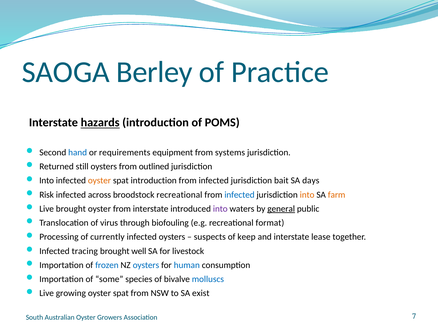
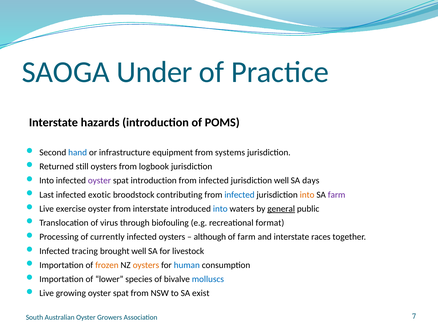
Berley: Berley -> Under (154, 72)
hazards underline: present -> none (100, 123)
requirements: requirements -> infrastructure (125, 153)
outlined: outlined -> logbook (154, 167)
oyster colour: orange -> purple (99, 181)
jurisdiction bait: bait -> well (281, 181)
Risk: Risk -> Last (47, 195)
across: across -> exotic (99, 195)
broodstock recreational: recreational -> contributing (179, 195)
farm colour: orange -> purple (337, 195)
Live brought: brought -> exercise (71, 209)
into colour: purple -> blue (220, 209)
suspects: suspects -> although (210, 237)
of keep: keep -> farm (247, 237)
lease: lease -> races (321, 237)
frozen colour: blue -> orange (107, 265)
oysters colour: blue -> orange (146, 265)
some: some -> lower (109, 280)
